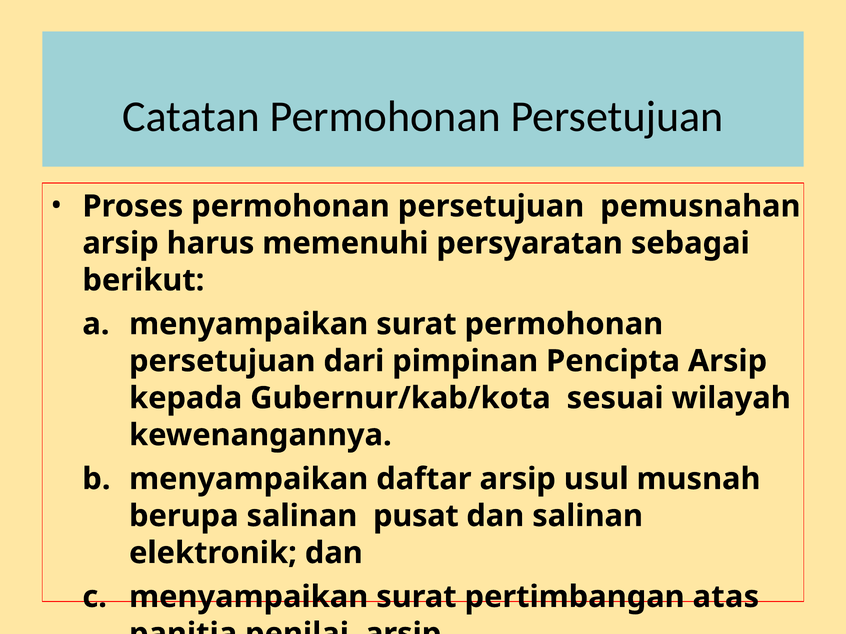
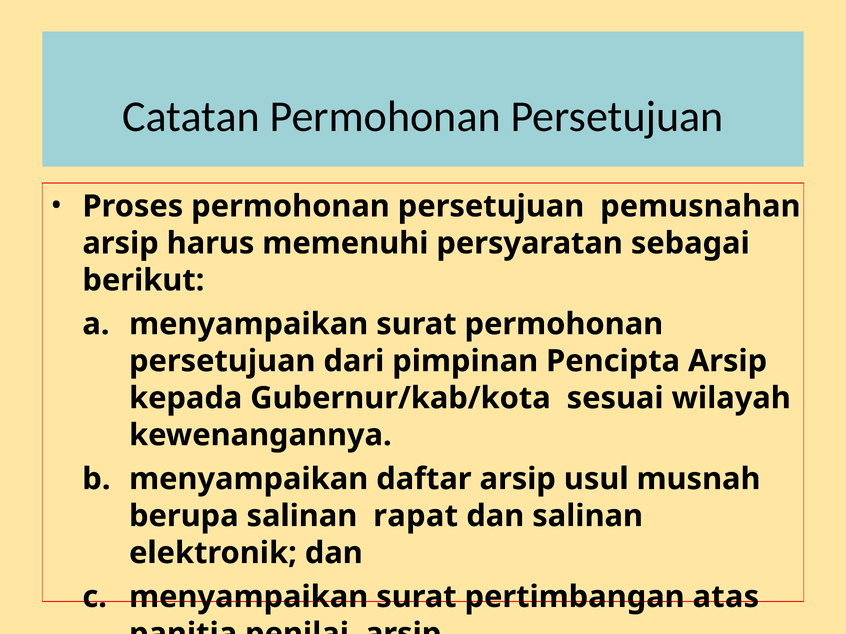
pusat: pusat -> rapat (416, 516)
